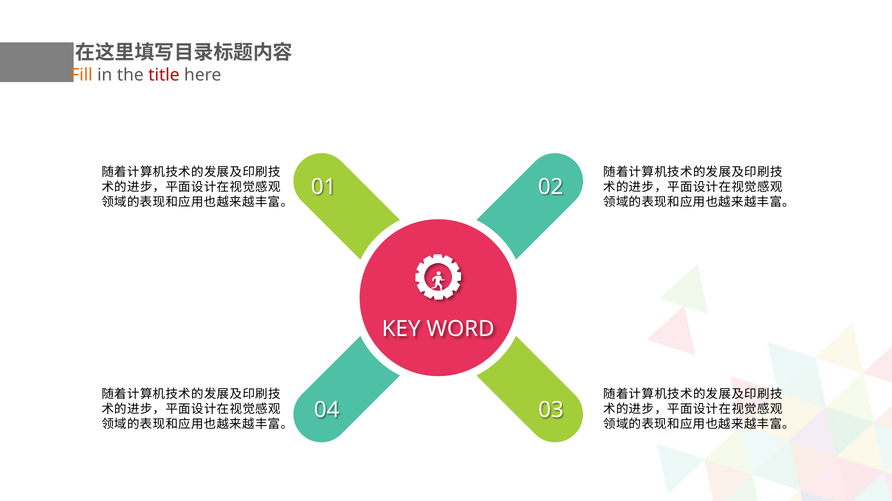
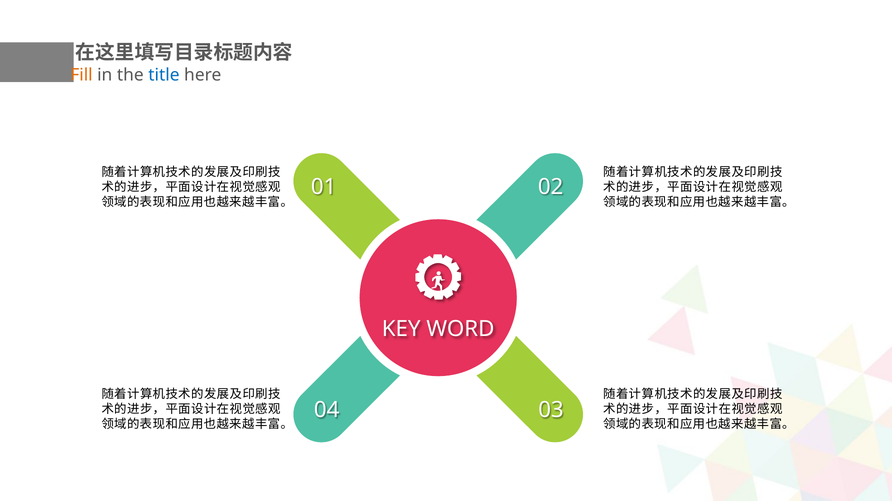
title colour: red -> blue (164, 75)
